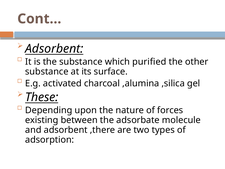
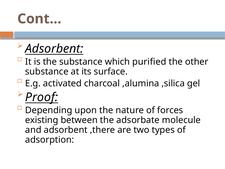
These: These -> Proof (42, 97)
